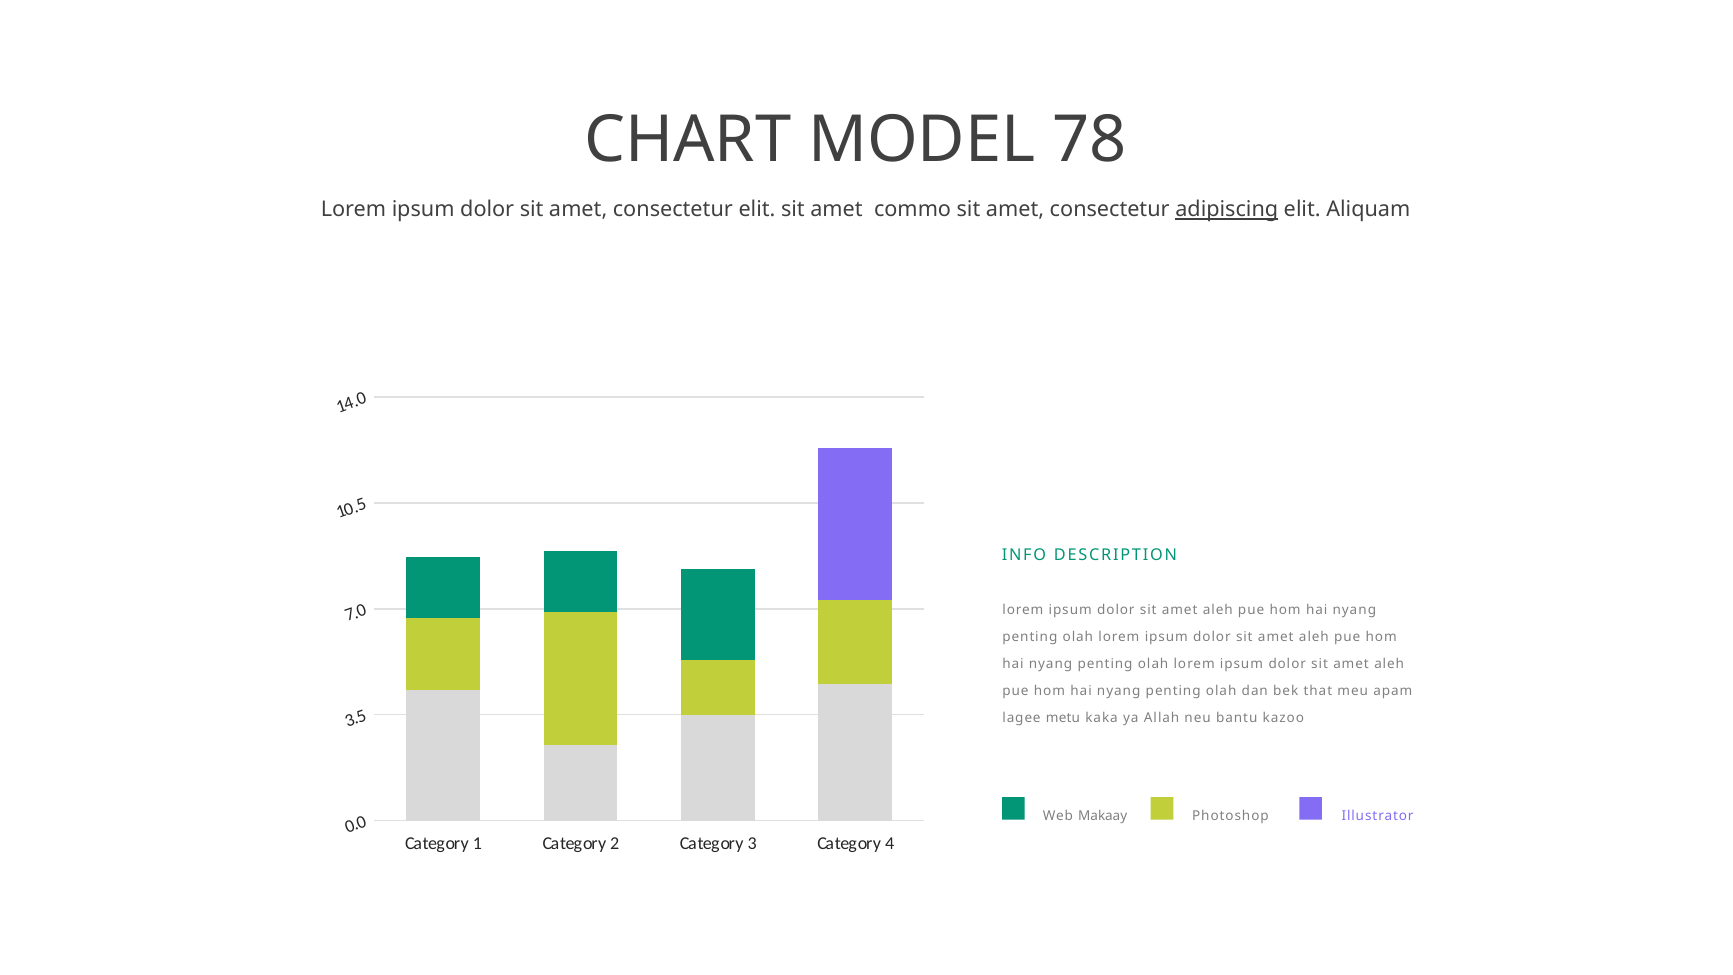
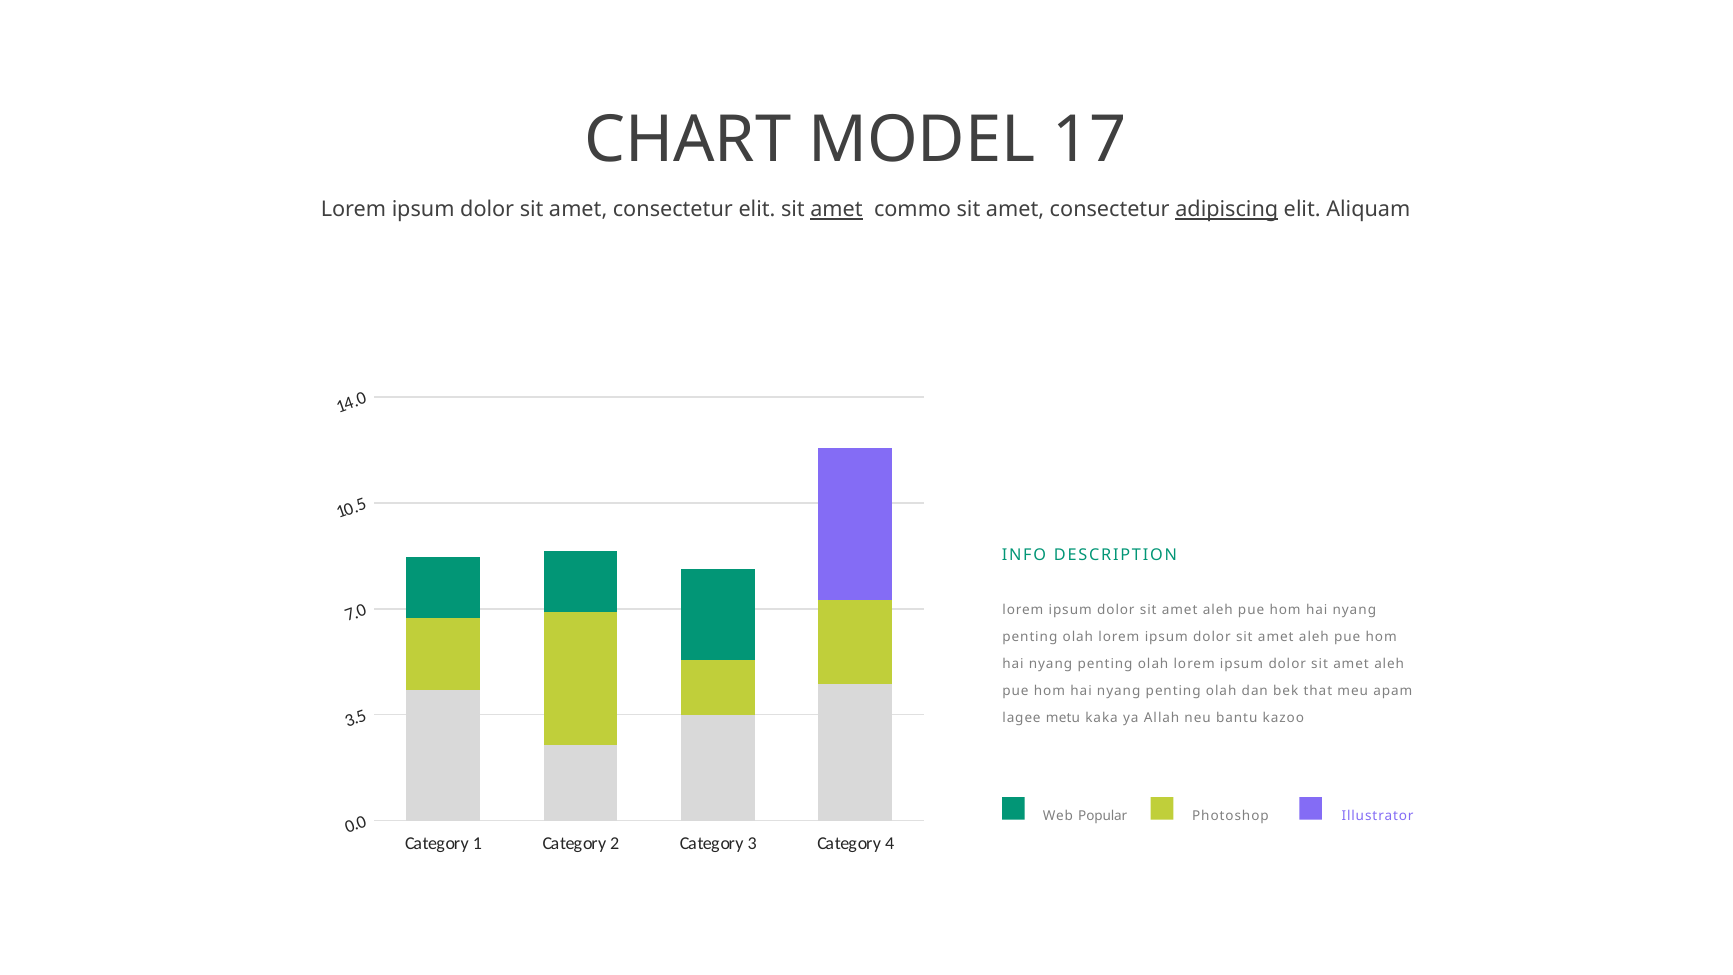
78: 78 -> 17 (1090, 140)
amet underline: none -> present (836, 210)
Makaay: Makaay -> Popular (1103, 816)
